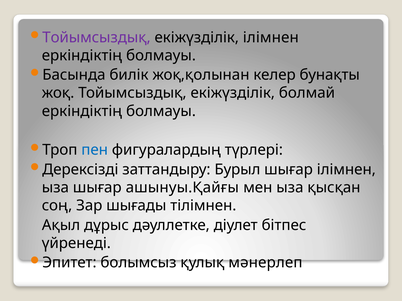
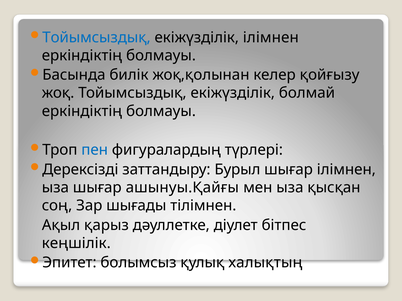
Тойымсыздық colour: purple -> blue (96, 37)
бунақты: бунақты -> қойғызу (330, 75)
дұрыс: дұрыс -> қарыз (106, 225)
үйренеді: үйренеді -> кеңшілік (76, 244)
мәнерлеп: мәнерлеп -> халықтың (265, 263)
